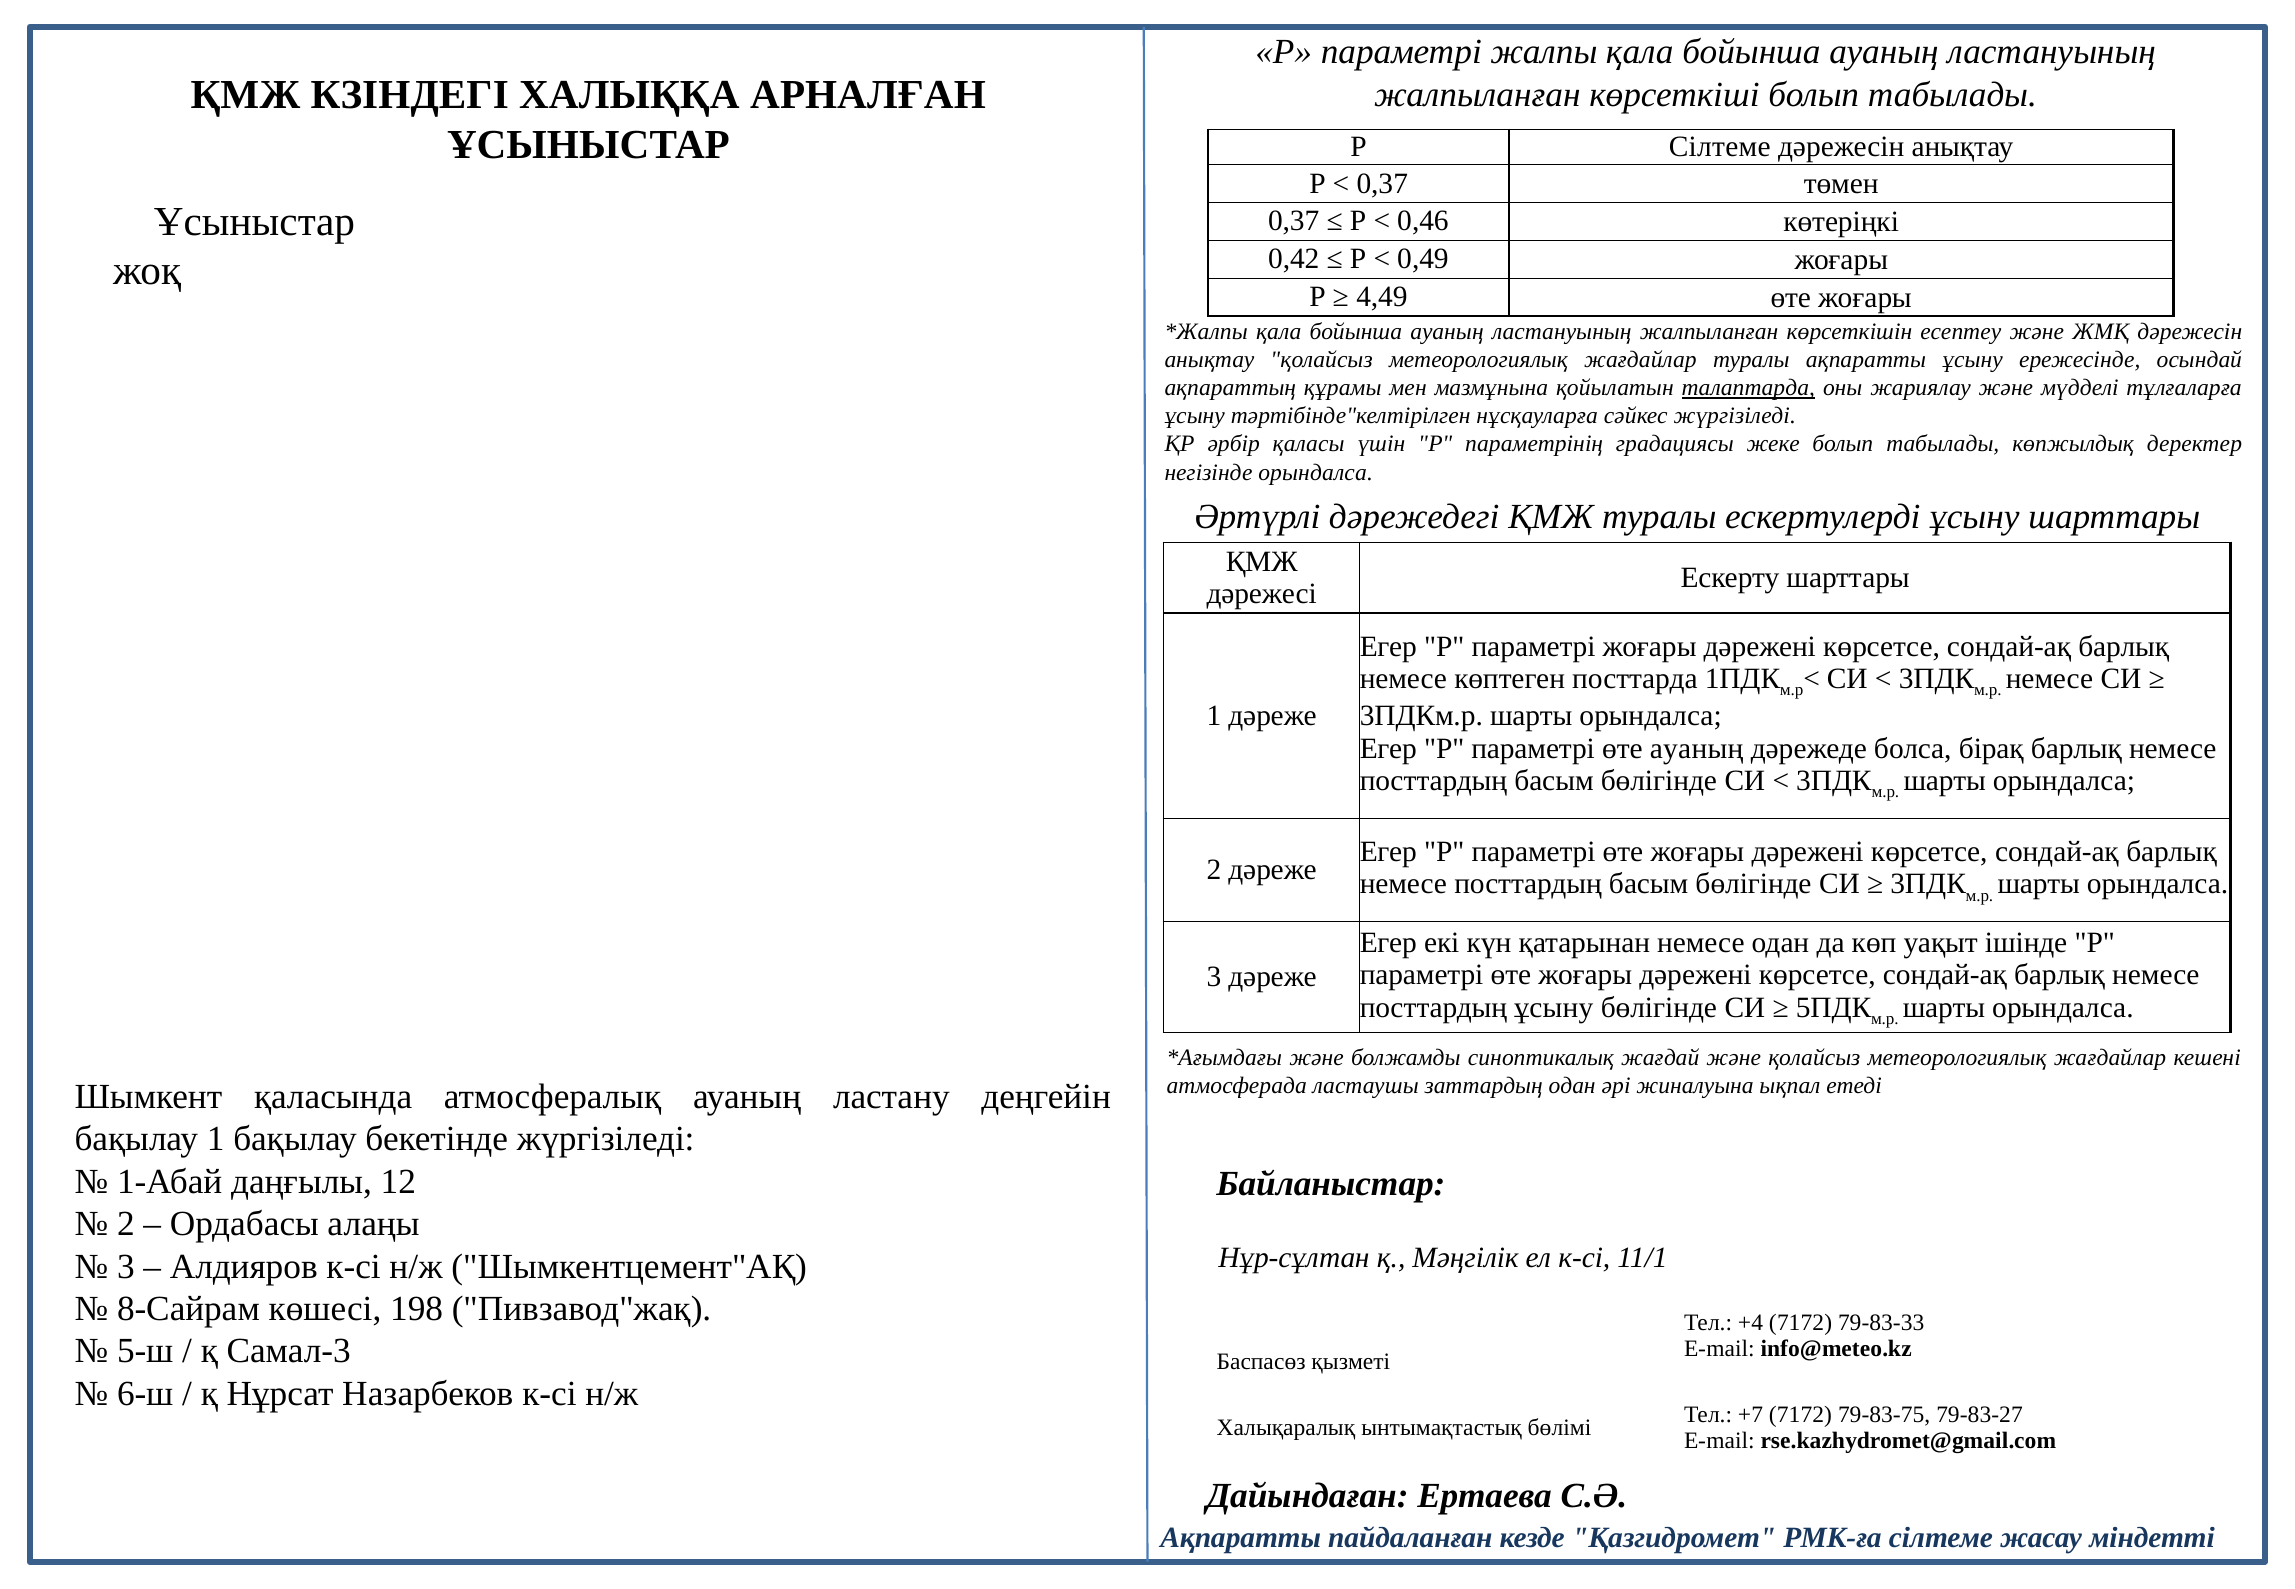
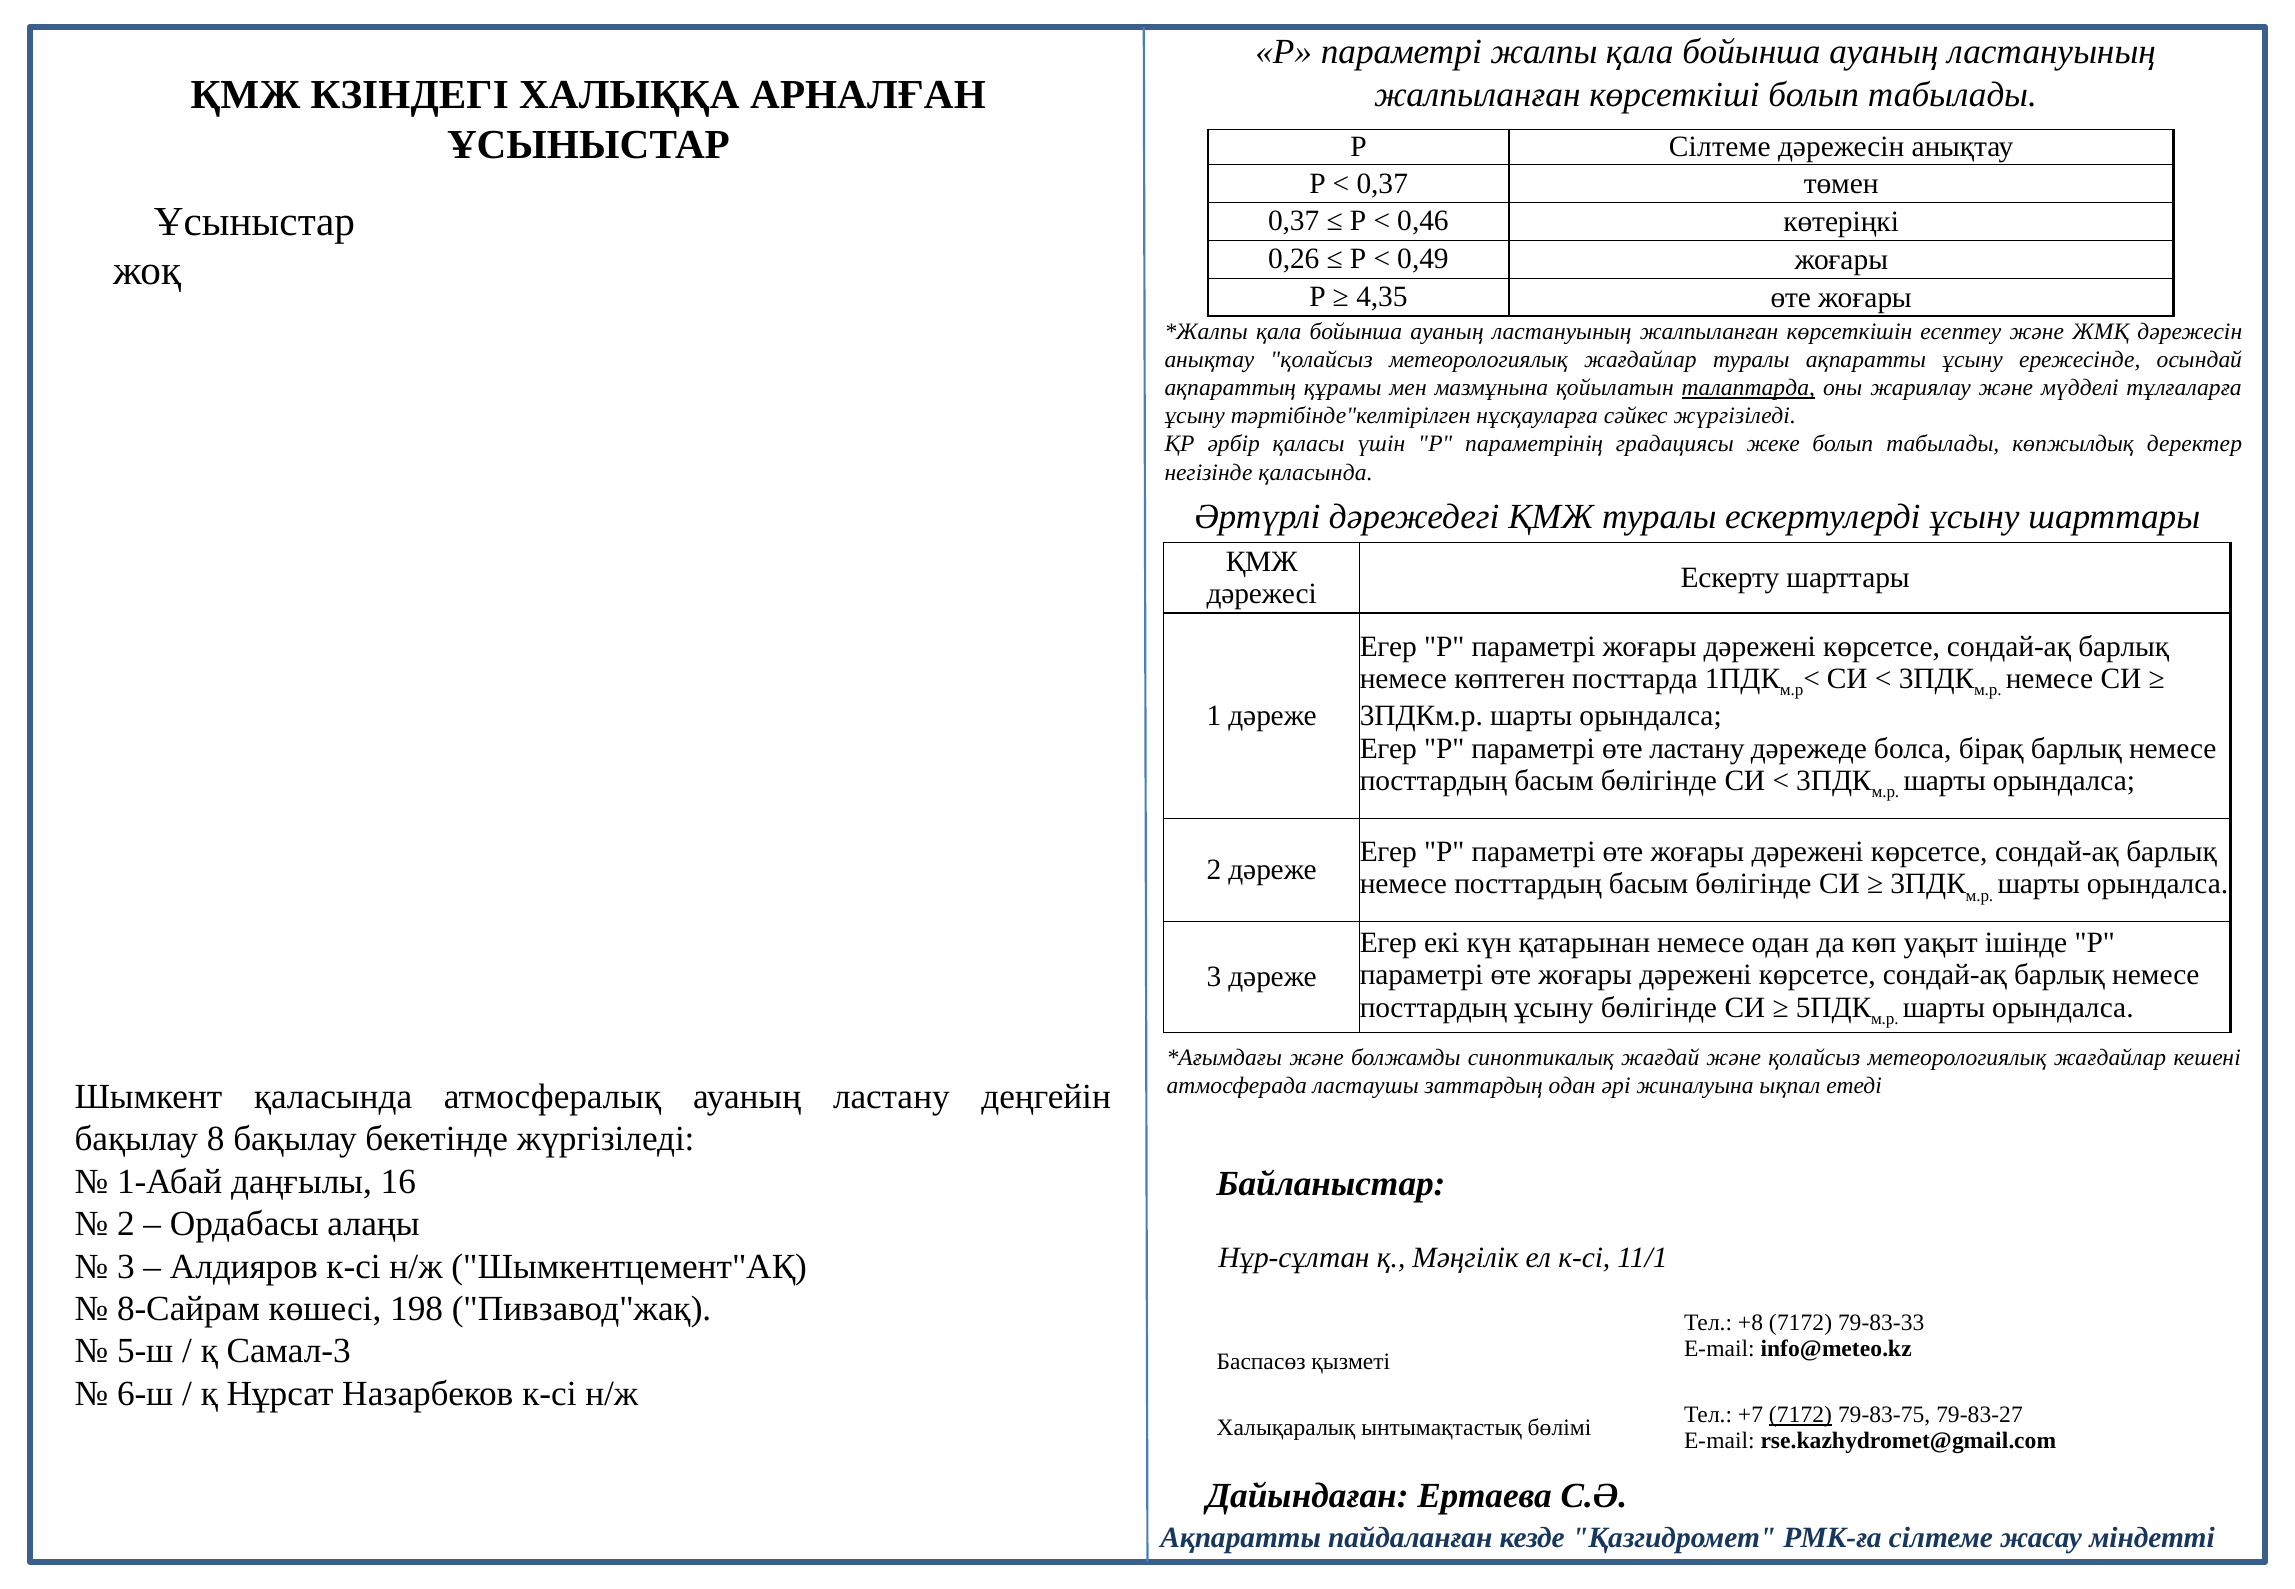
0,42: 0,42 -> 0,26 (1294, 259)
4,49: 4,49 -> 4,35 (1382, 297)
негізінде орындалса: орындалса -> қаласында (1316, 472)
өте ауаның: ауаның -> ластану (1697, 748)
бақылау 1: 1 -> 8 (216, 1139)
12: 12 -> 16 (398, 1182)
+4: +4 -> +8 (1751, 1323)
7172 underline: none -> present (1800, 1415)
